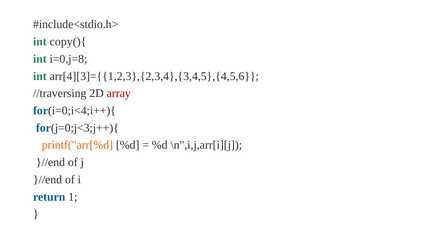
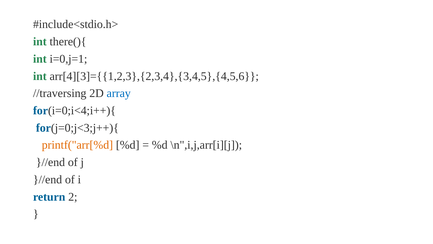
copy(){: copy(){ -> there(){ (68, 42)
i=0,j=8: i=0,j=8 -> i=0,j=1 (68, 59)
array colour: red -> blue (119, 93)
1: 1 -> 2 (73, 196)
